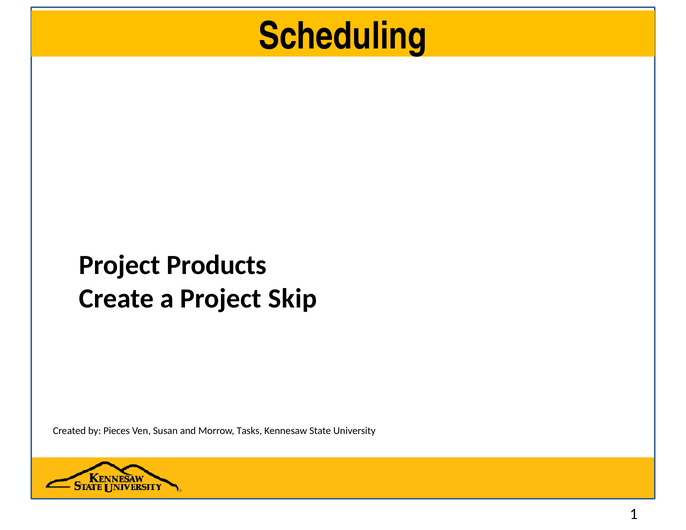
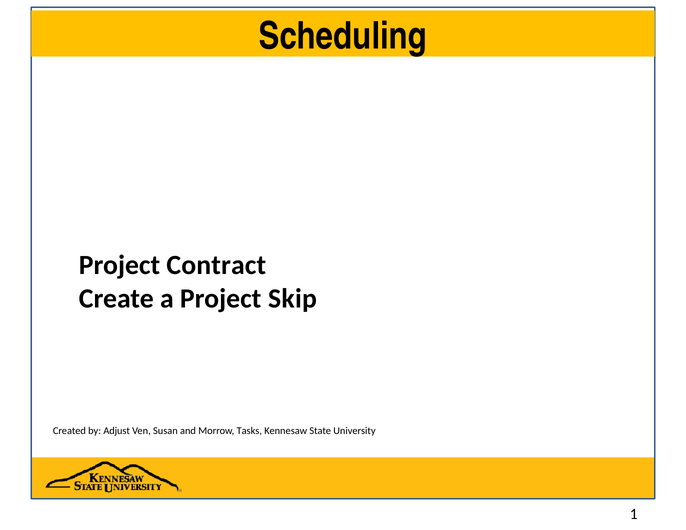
Products: Products -> Contract (216, 265)
Pieces: Pieces -> Adjust (117, 431)
